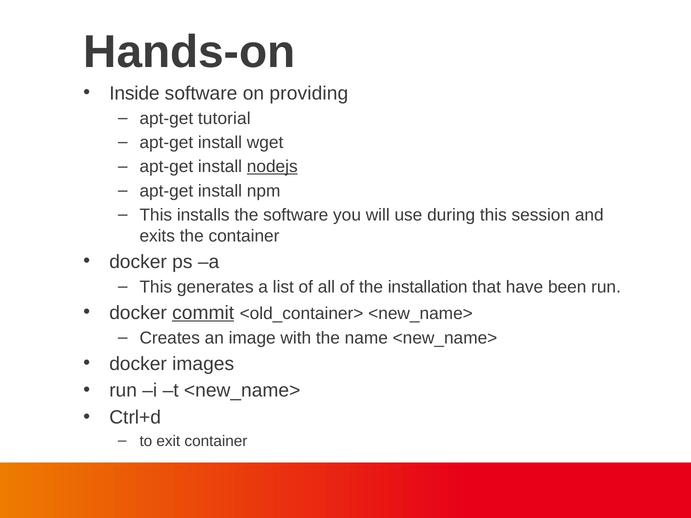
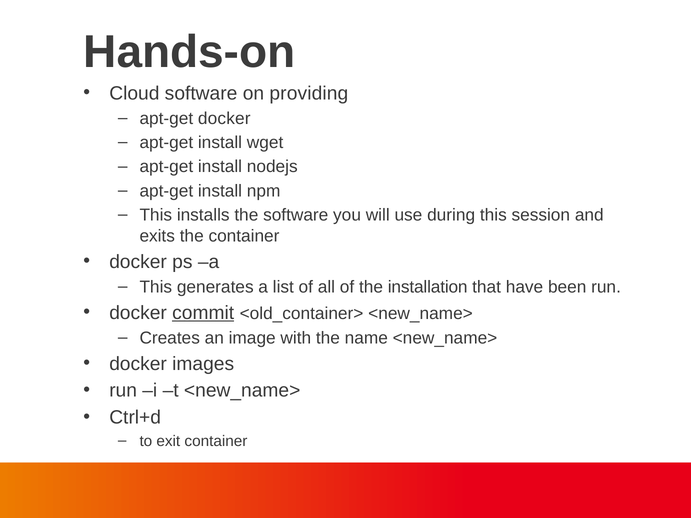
Inside: Inside -> Cloud (134, 93)
apt-get tutorial: tutorial -> docker (224, 118)
nodejs underline: present -> none (272, 167)
